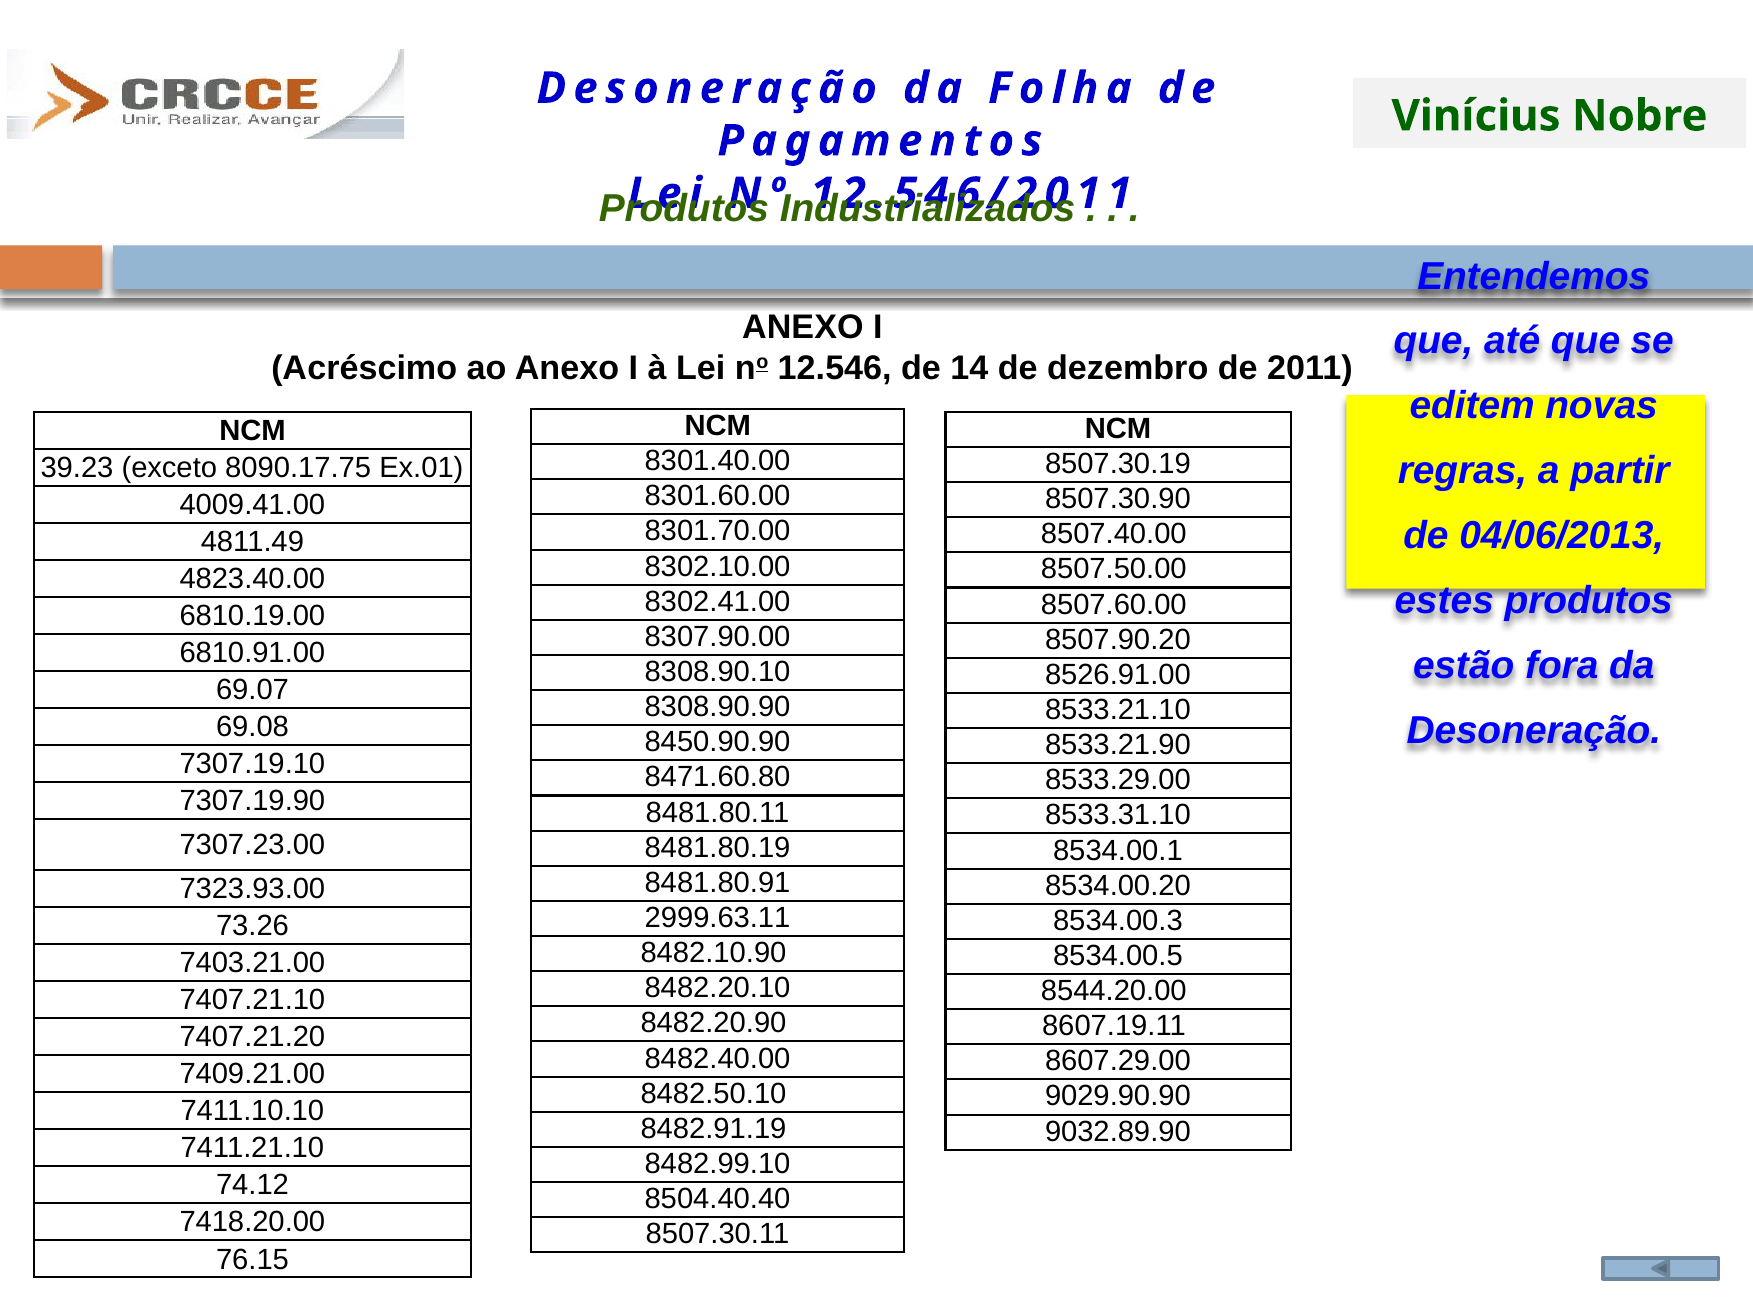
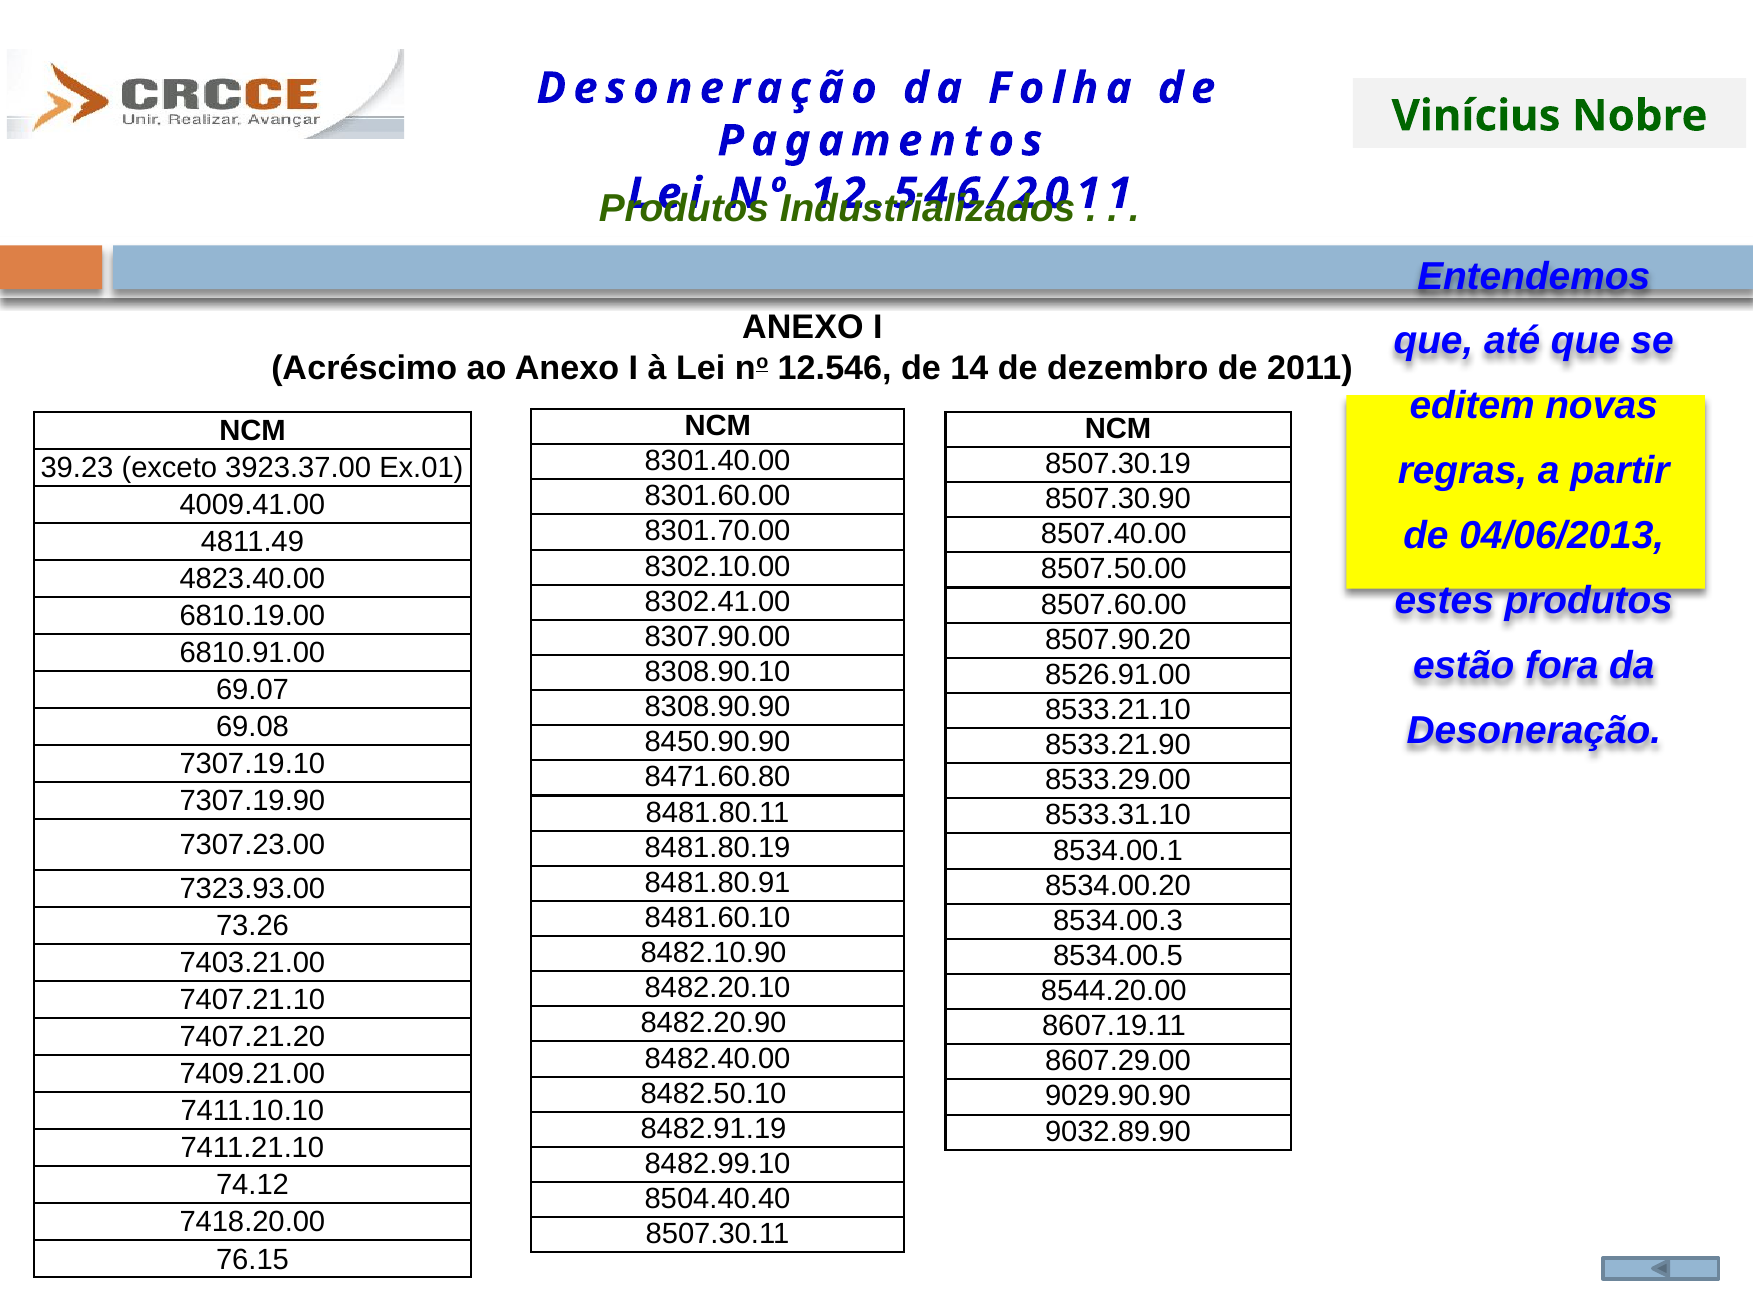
8090.17.75: 8090.17.75 -> 3923.37.00 (298, 468)
2999.63.11: 2999.63.11 -> 8481.60.10 (718, 918)
